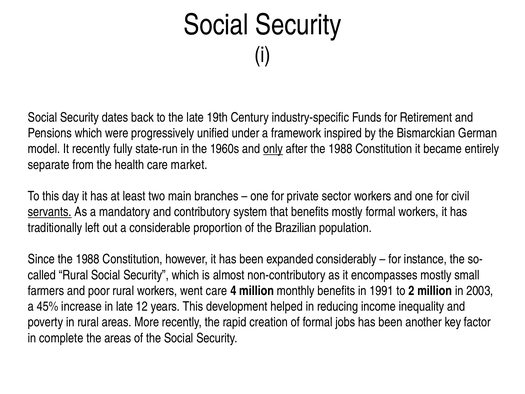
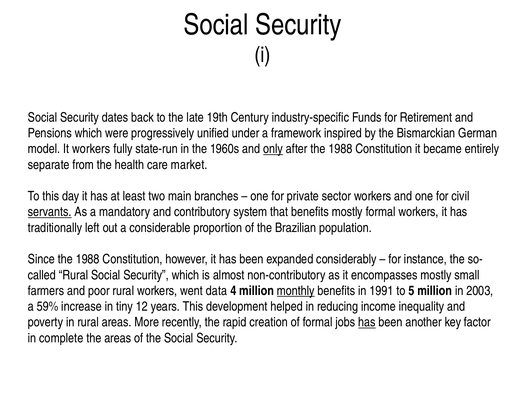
It recently: recently -> workers (91, 149)
went care: care -> data (216, 291)
monthly underline: none -> present (296, 291)
2: 2 -> 5 (411, 291)
45%: 45% -> 59% (48, 306)
in late: late -> tiny (125, 306)
has underline: none -> present (367, 322)
